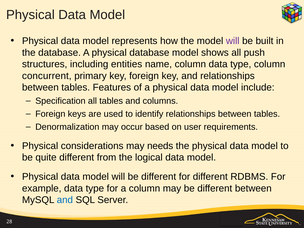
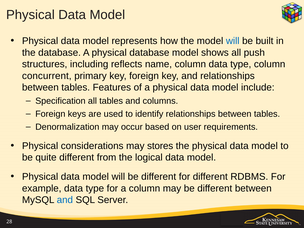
will colour: purple -> blue (233, 41)
entities: entities -> reflects (127, 64)
needs: needs -> stores (160, 146)
